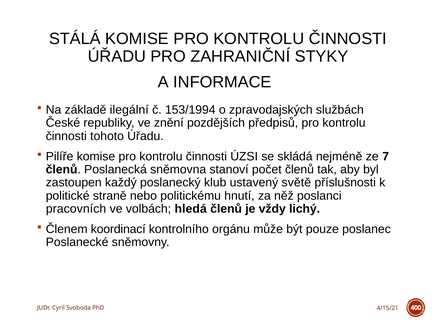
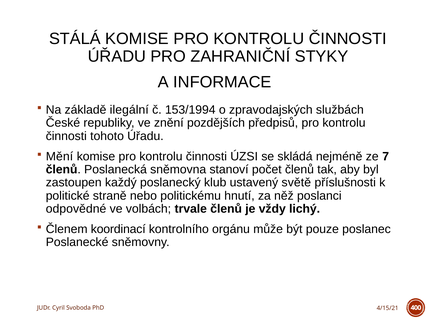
Pilíře: Pilíře -> Mění (60, 156)
pracovních: pracovních -> odpovědné (76, 209)
hledá: hledá -> trvale (191, 209)
